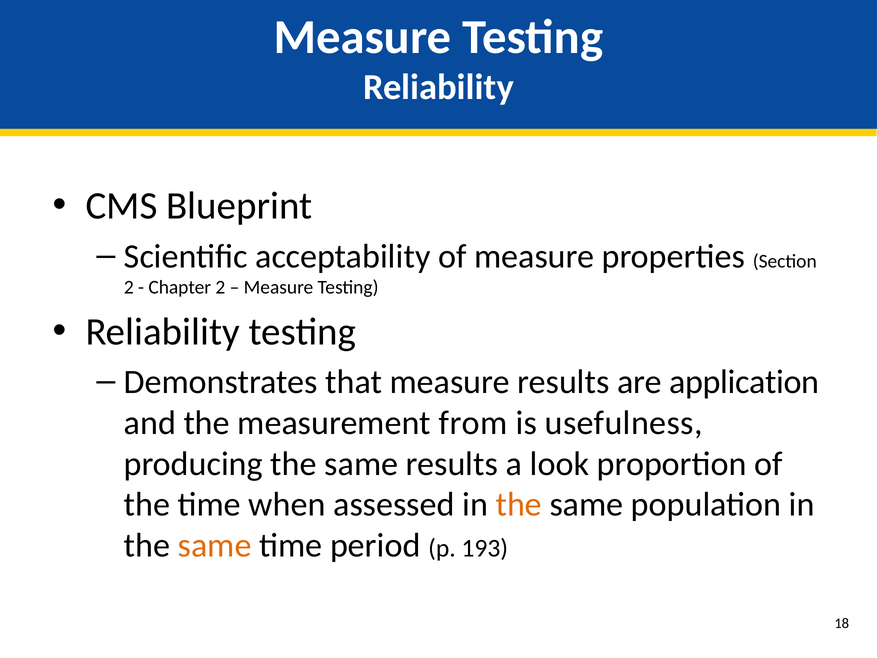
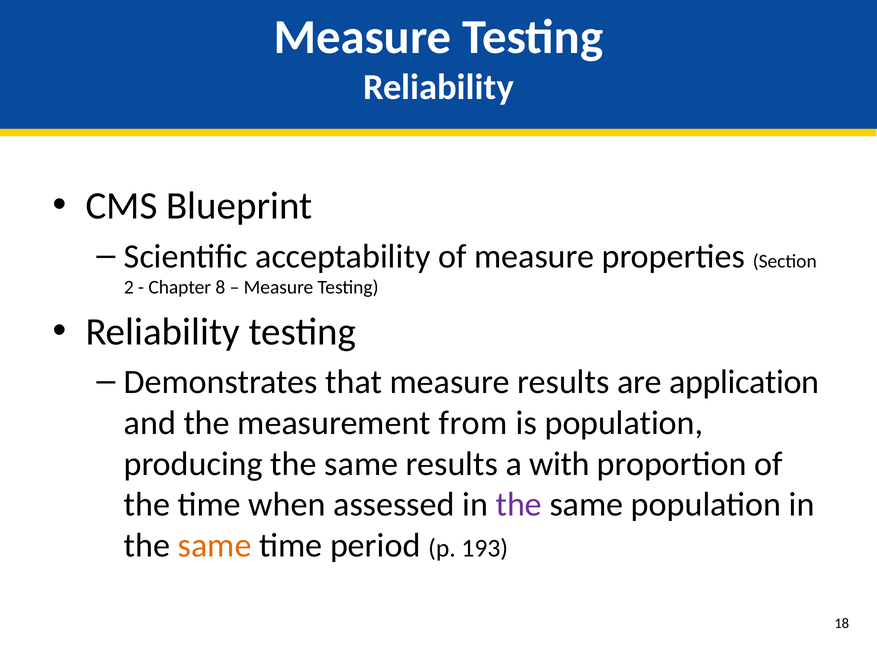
Chapter 2: 2 -> 8 (220, 287)
is usefulness: usefulness -> population (624, 423)
look: look -> with (560, 464)
the colour: orange -> purple (519, 504)
